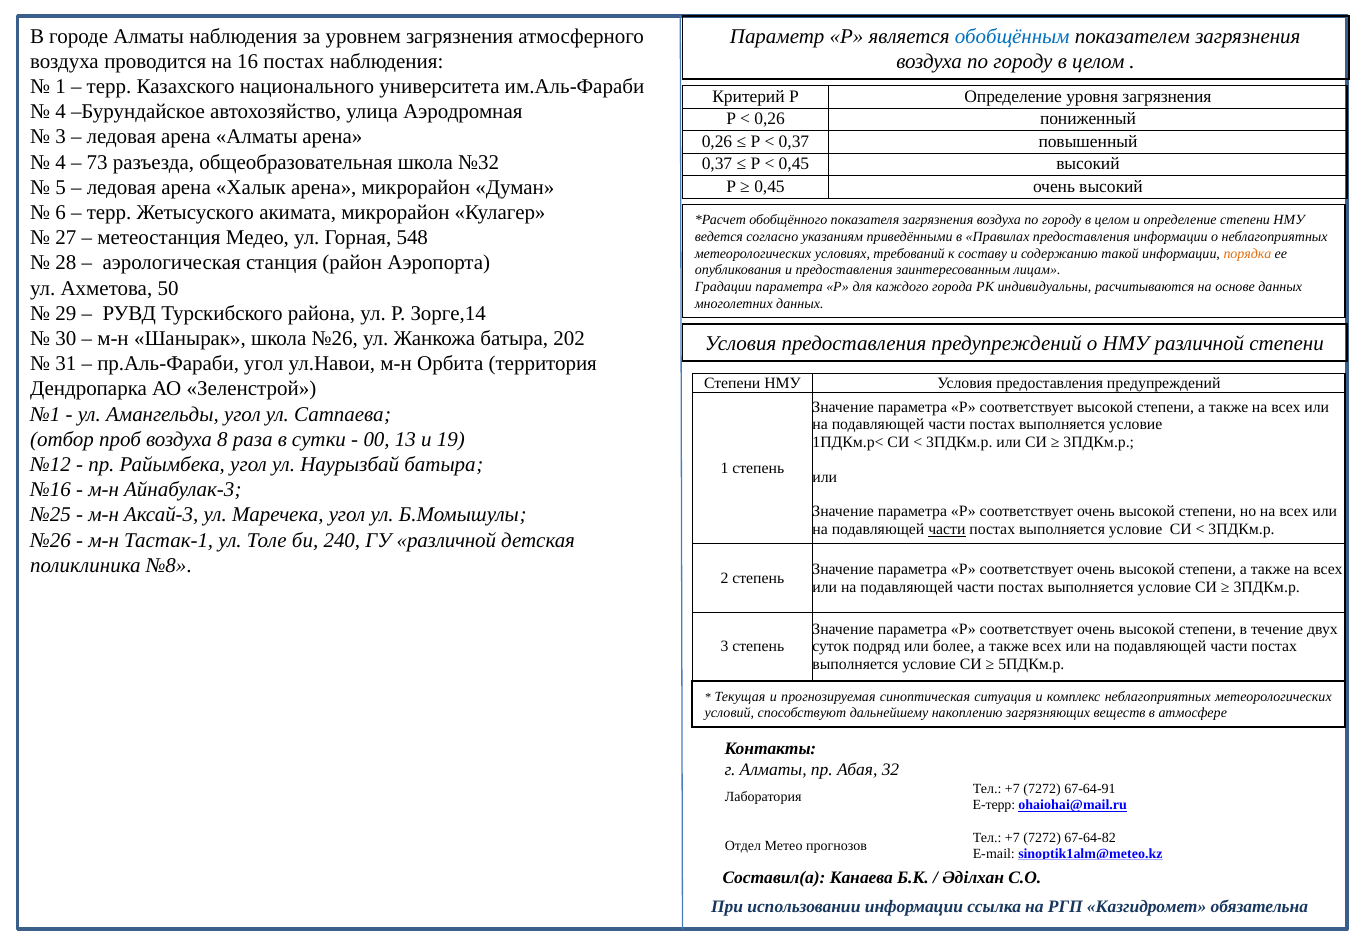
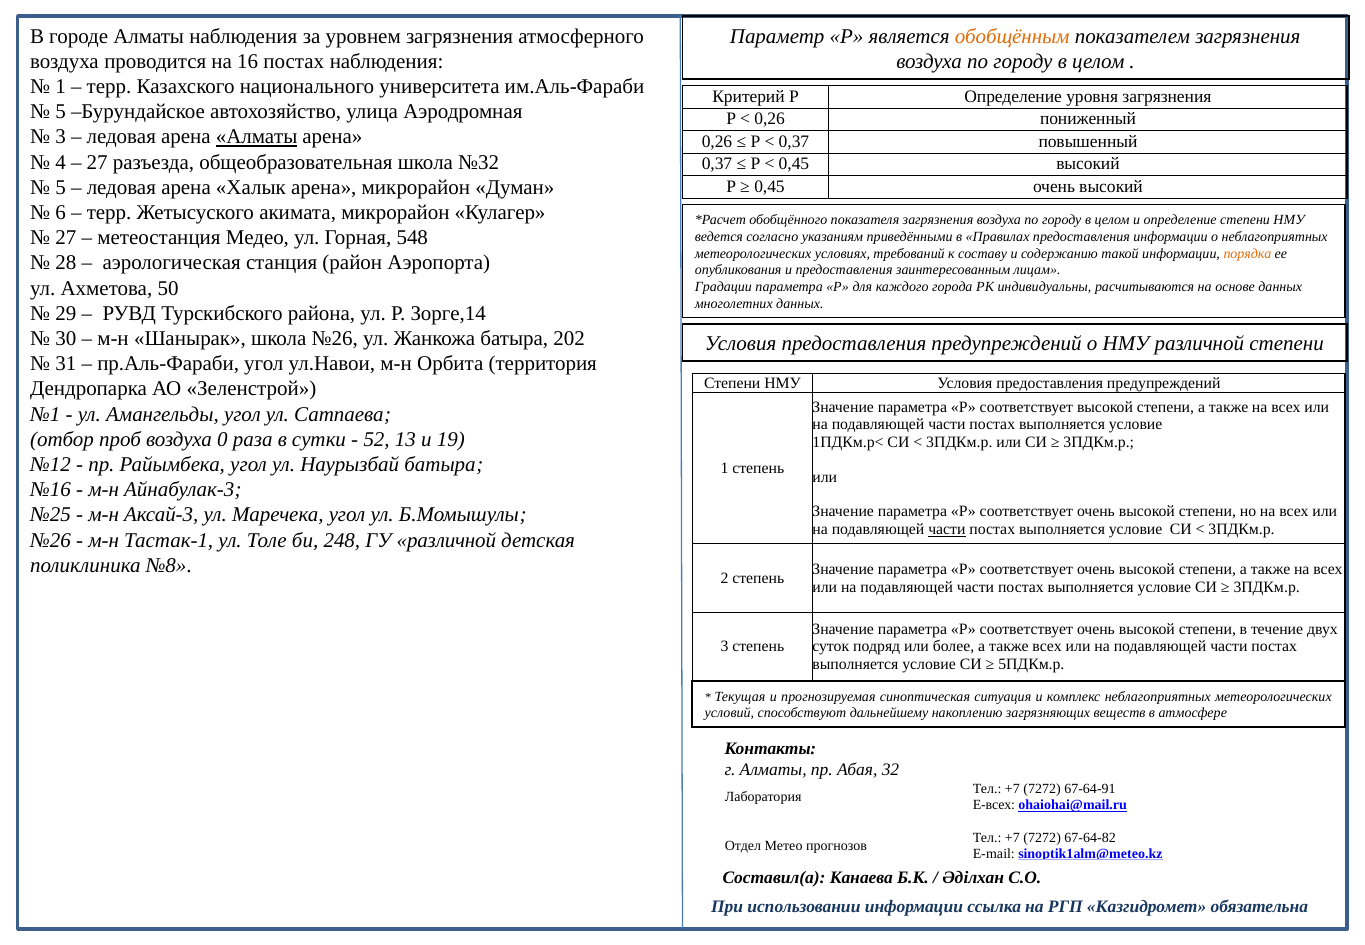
обобщённым colour: blue -> orange (1012, 36)
4: 4 -> 5 (61, 112)
Алматы underline: none -> present (257, 137)
73: 73 -> 27 (97, 162)
8: 8 -> 0 (222, 439)
00: 00 -> 52 (377, 439)
240: 240 -> 248 (342, 540)
E-терр: E-терр -> E-всех (994, 805)
